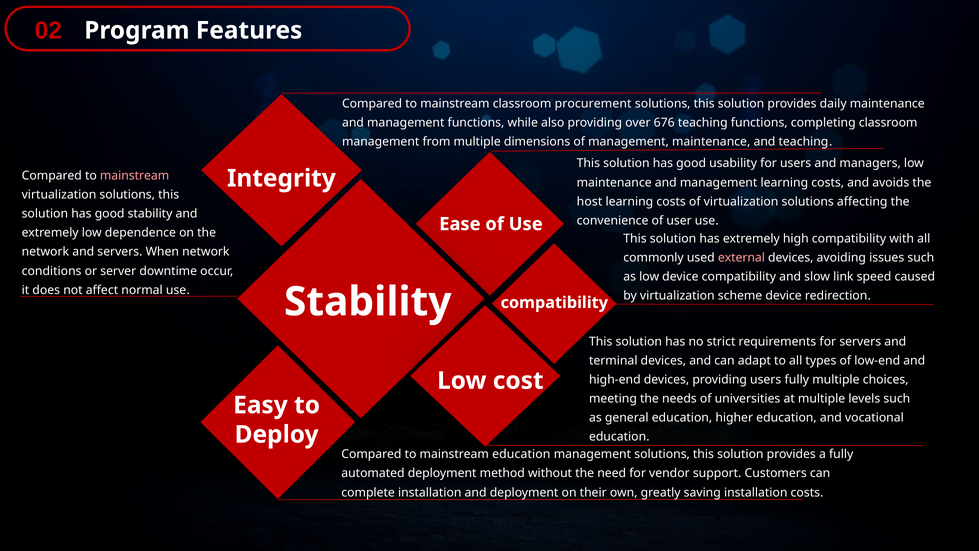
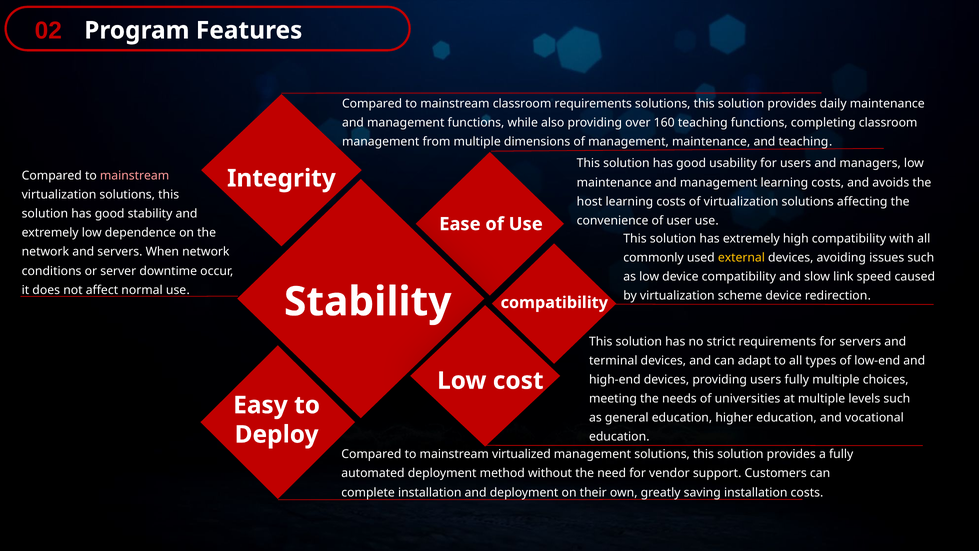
classroom procurement: procurement -> requirements (593, 103)
676: 676 -> 160 (664, 123)
external colour: pink -> yellow (741, 258)
mainstream education: education -> virtualized (521, 454)
